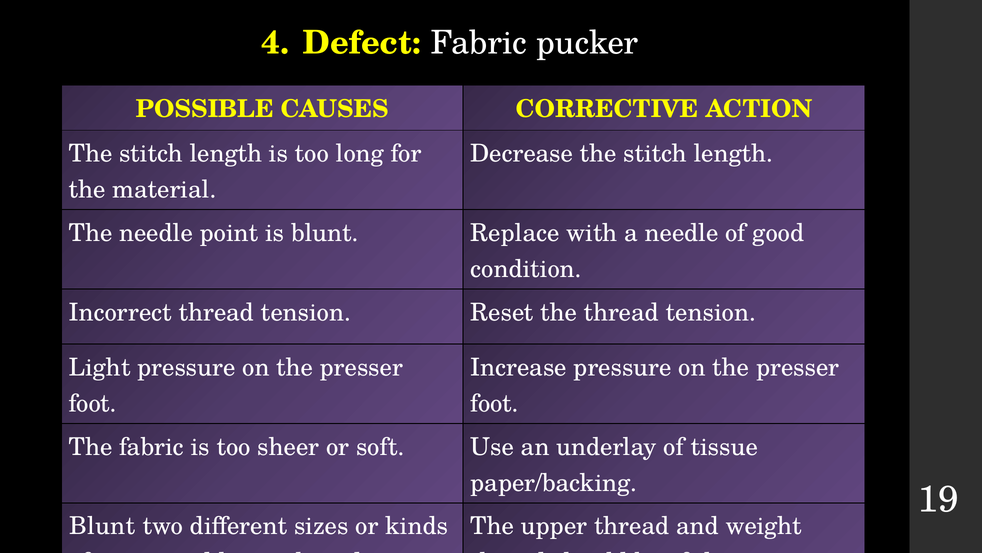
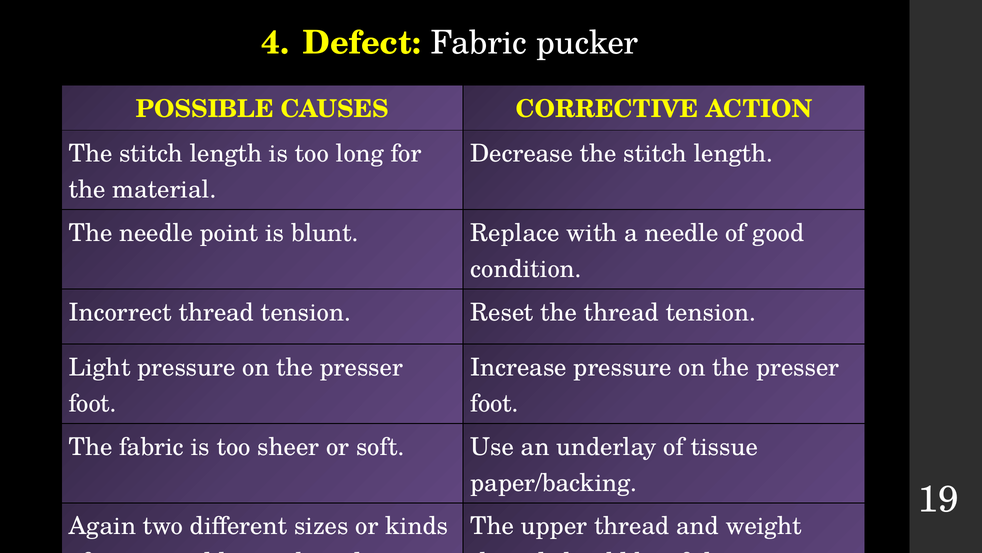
Blunt: Blunt -> Again (102, 526)
